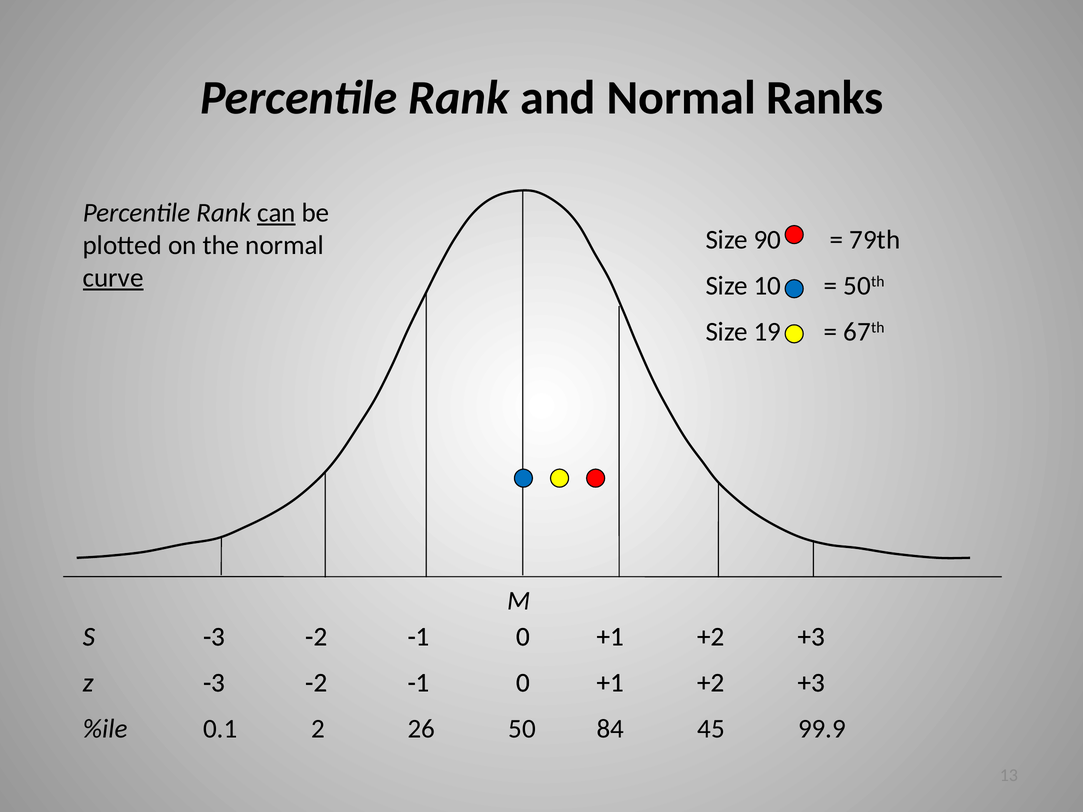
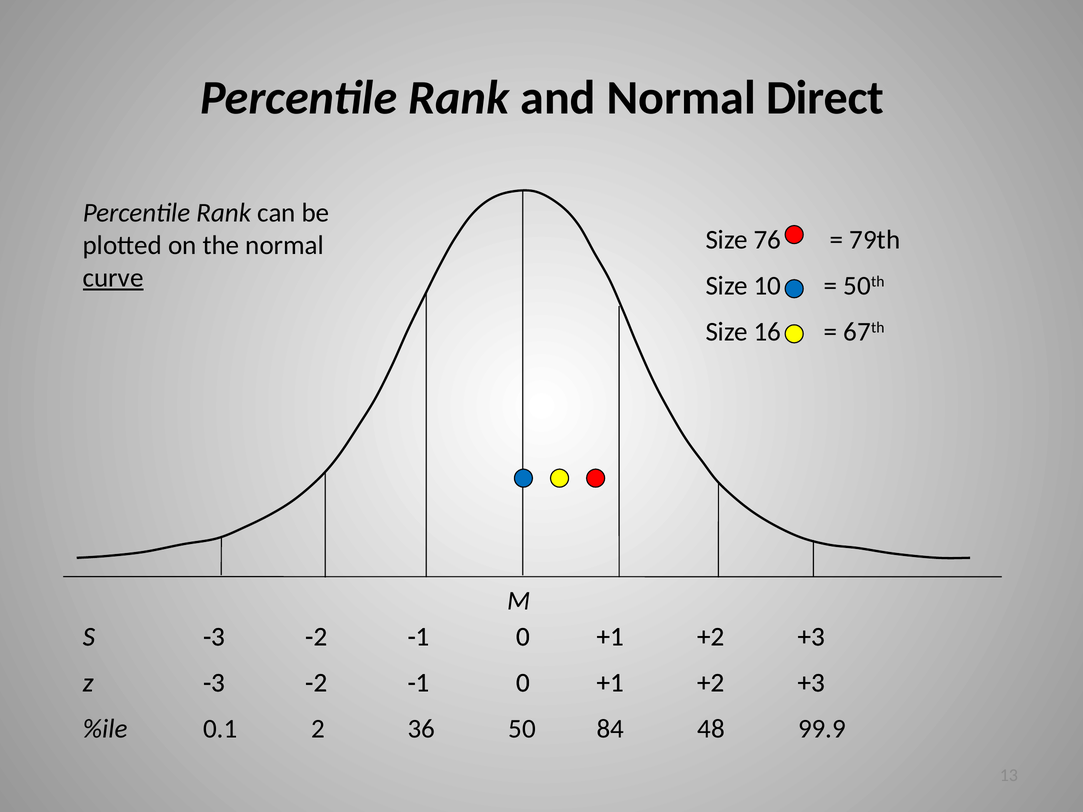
Ranks: Ranks -> Direct (825, 98)
can underline: present -> none (276, 213)
90: 90 -> 76 (767, 240)
19: 19 -> 16 (767, 332)
26: 26 -> 36 (421, 729)
45: 45 -> 48 (711, 729)
